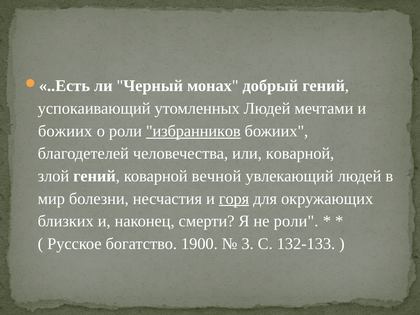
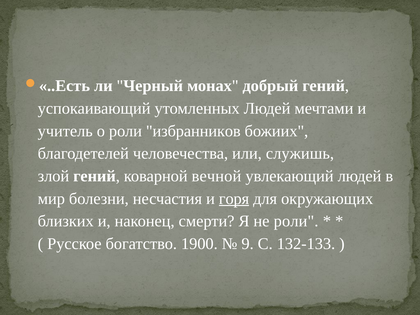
божиих: божиих -> учитель (65, 131)
избранников underline: present -> none (193, 131)
или коварной: коварной -> служишь (300, 154)
3: 3 -> 9 (248, 244)
